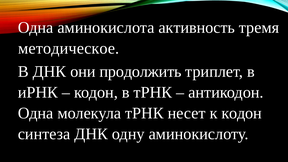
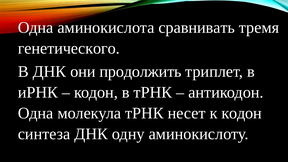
активность: активность -> сравнивать (197, 28)
методическое: методическое -> генетического (69, 48)
